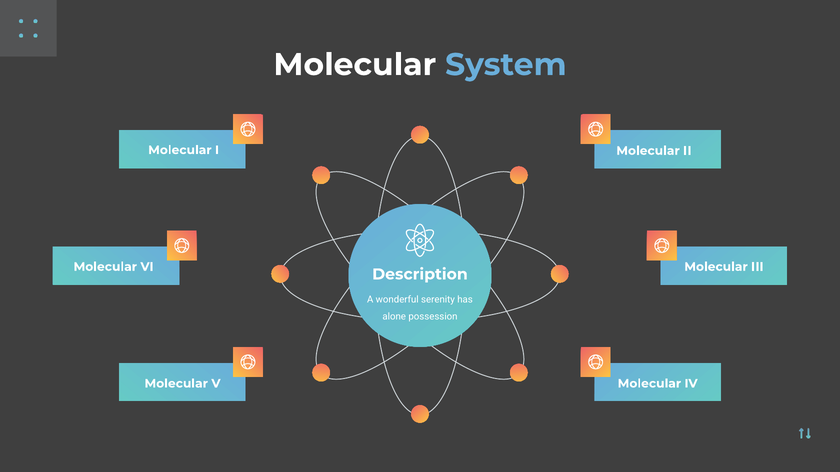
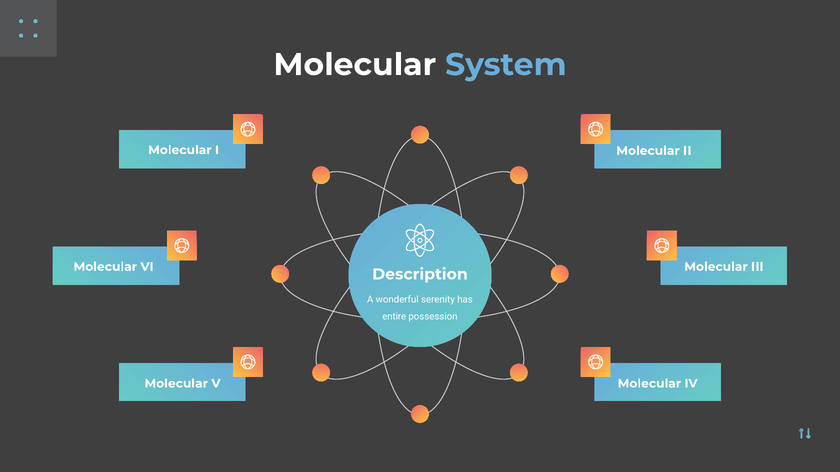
alone: alone -> entire (394, 317)
